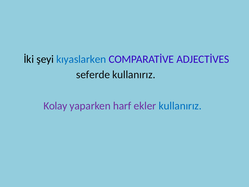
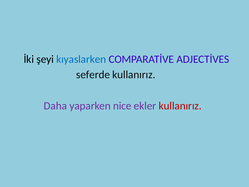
Kolay: Kolay -> Daha (55, 106)
harf: harf -> nice (122, 106)
kullanırız colour: blue -> red (180, 106)
